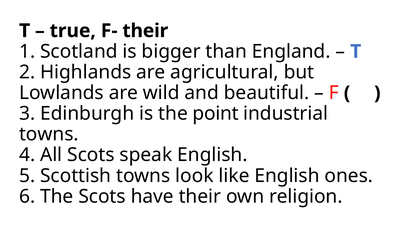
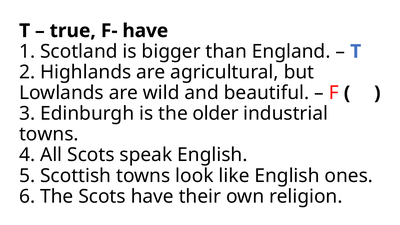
F- their: their -> have (145, 31)
point: point -> older (216, 114)
